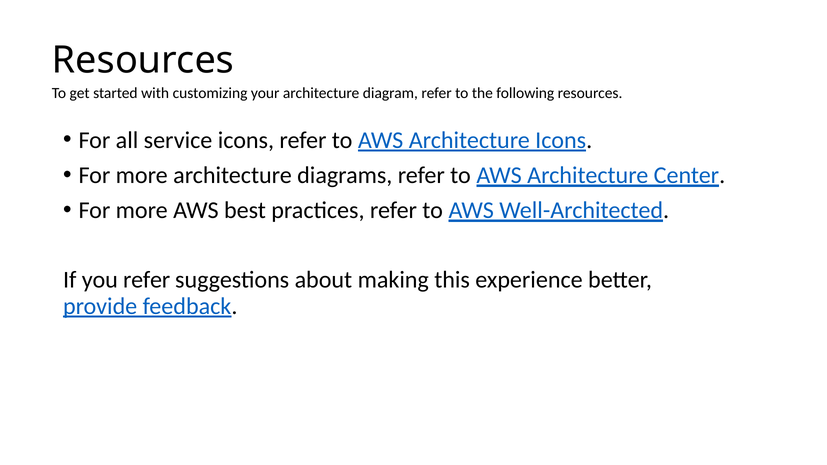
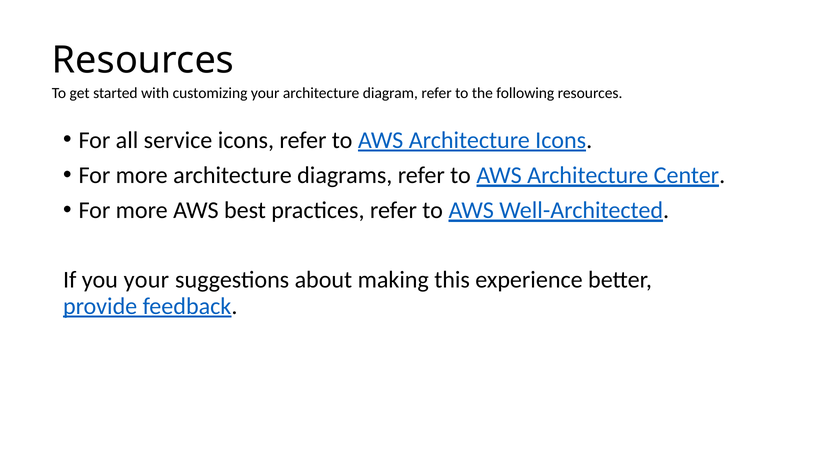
you refer: refer -> your (146, 280)
